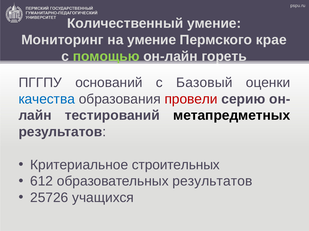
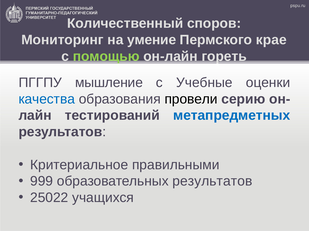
Количественный умение: умение -> споров (214, 24)
оснований: оснований -> мышление (109, 83)
Базовый: Базовый -> Учебные (204, 83)
провели colour: red -> black (191, 99)
метапредметных colour: black -> blue (232, 116)
строительных: строительных -> правильными (176, 165)
612: 612 -> 999 (42, 182)
25726: 25726 -> 25022 (49, 198)
